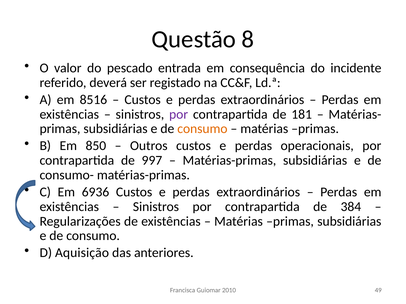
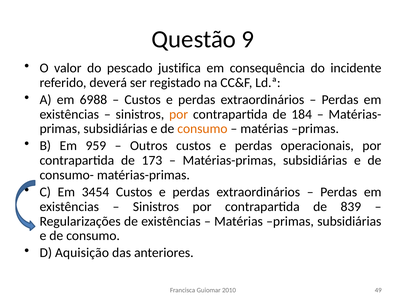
8: 8 -> 9 (248, 39)
entrada: entrada -> justifica (180, 68)
8516: 8516 -> 6988 (93, 100)
por colour: purple -> orange (179, 114)
181: 181 -> 184 (302, 114)
850: 850 -> 959 (96, 146)
997: 997 -> 173 (152, 161)
6936: 6936 -> 3454 (96, 192)
384: 384 -> 839 (351, 207)
